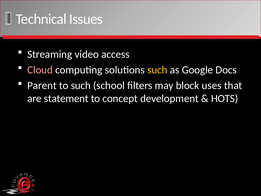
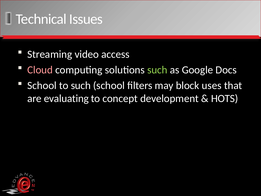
such colour: yellow -> light green (157, 70)
Parent: Parent -> School (42, 85)
statement: statement -> evaluating (66, 98)
